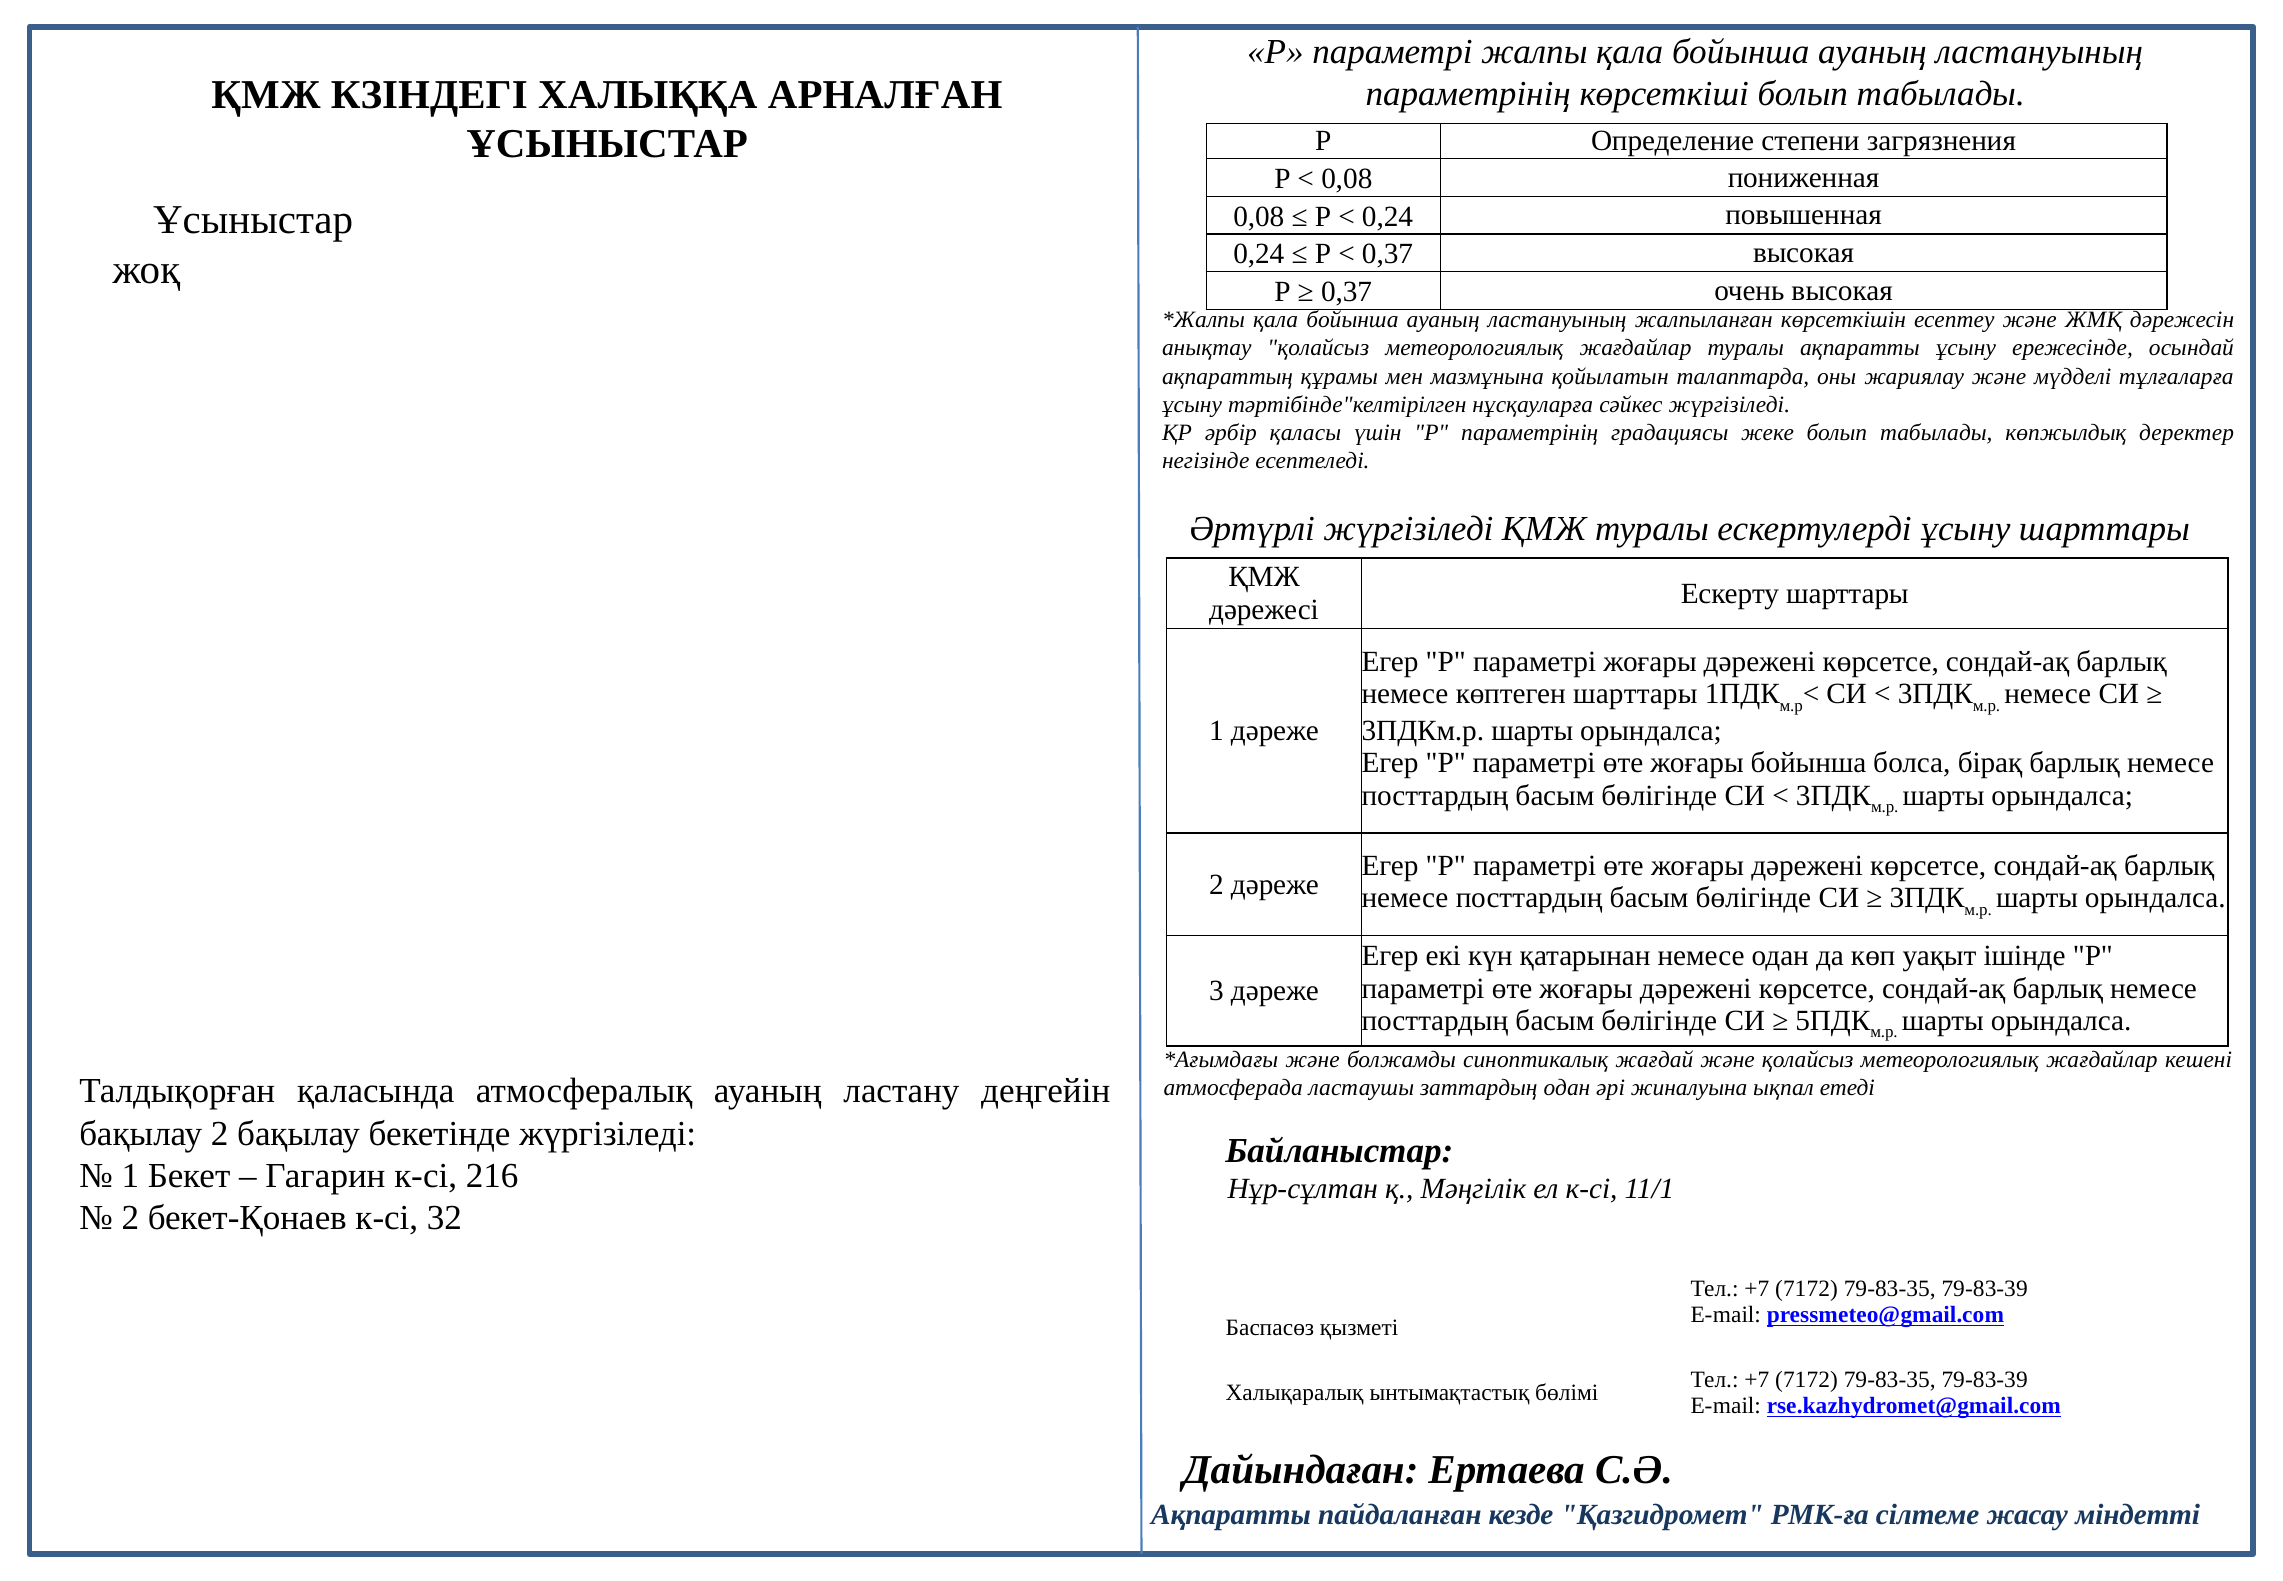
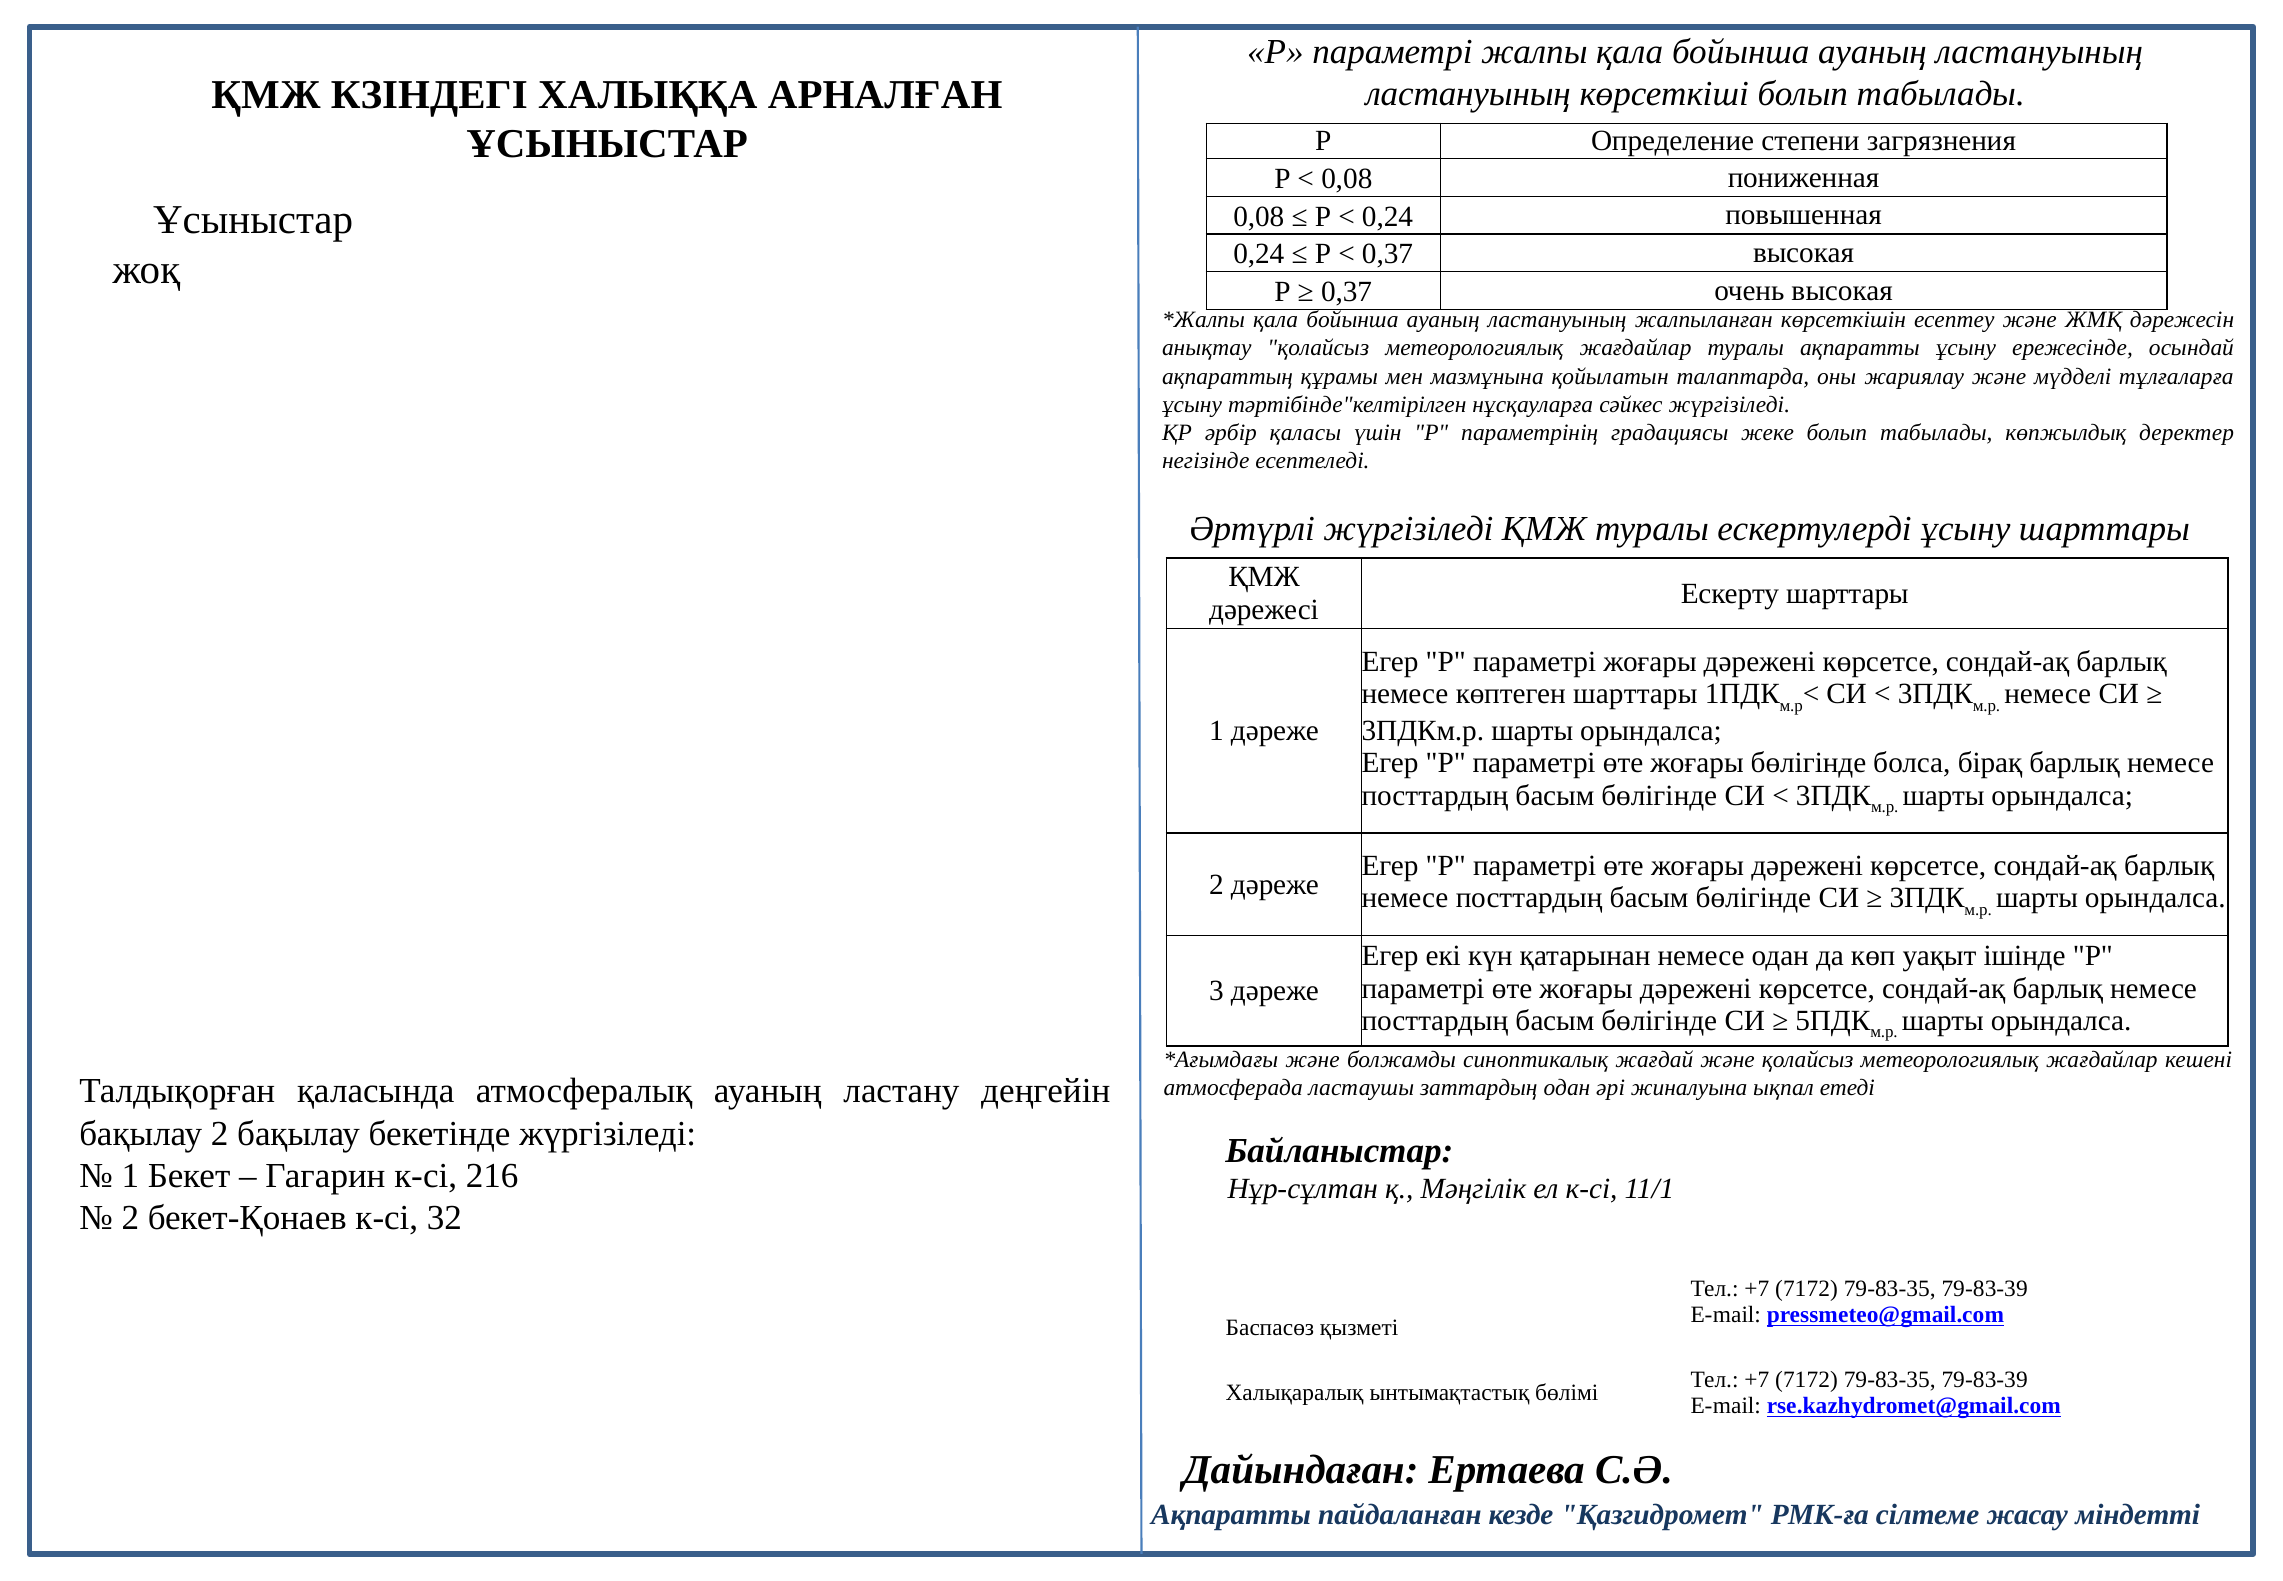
параметрінің: параметрінің -> ластануының (1468, 94)
жоғары бойынша: бойынша -> бөлігінде (1808, 763)
